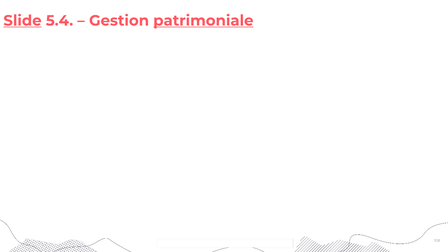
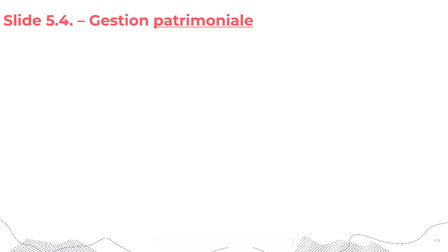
Slide underline: present -> none (22, 21)
